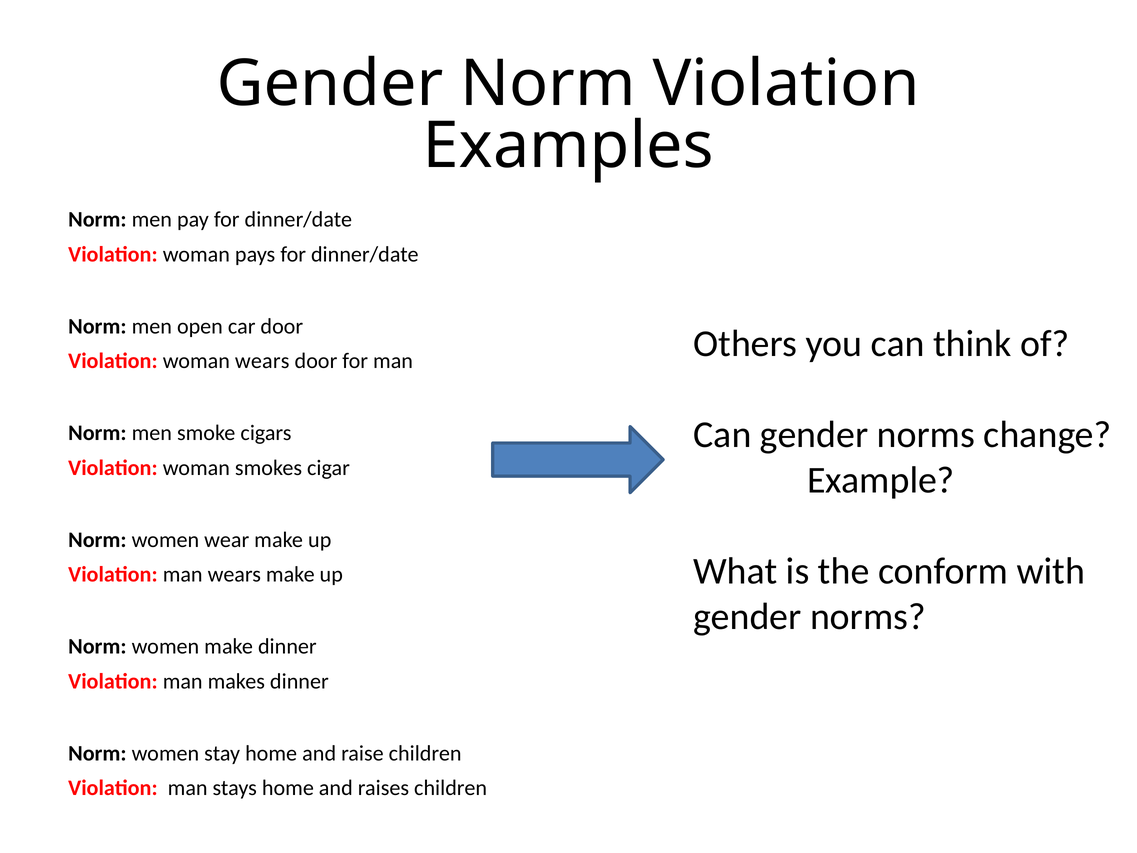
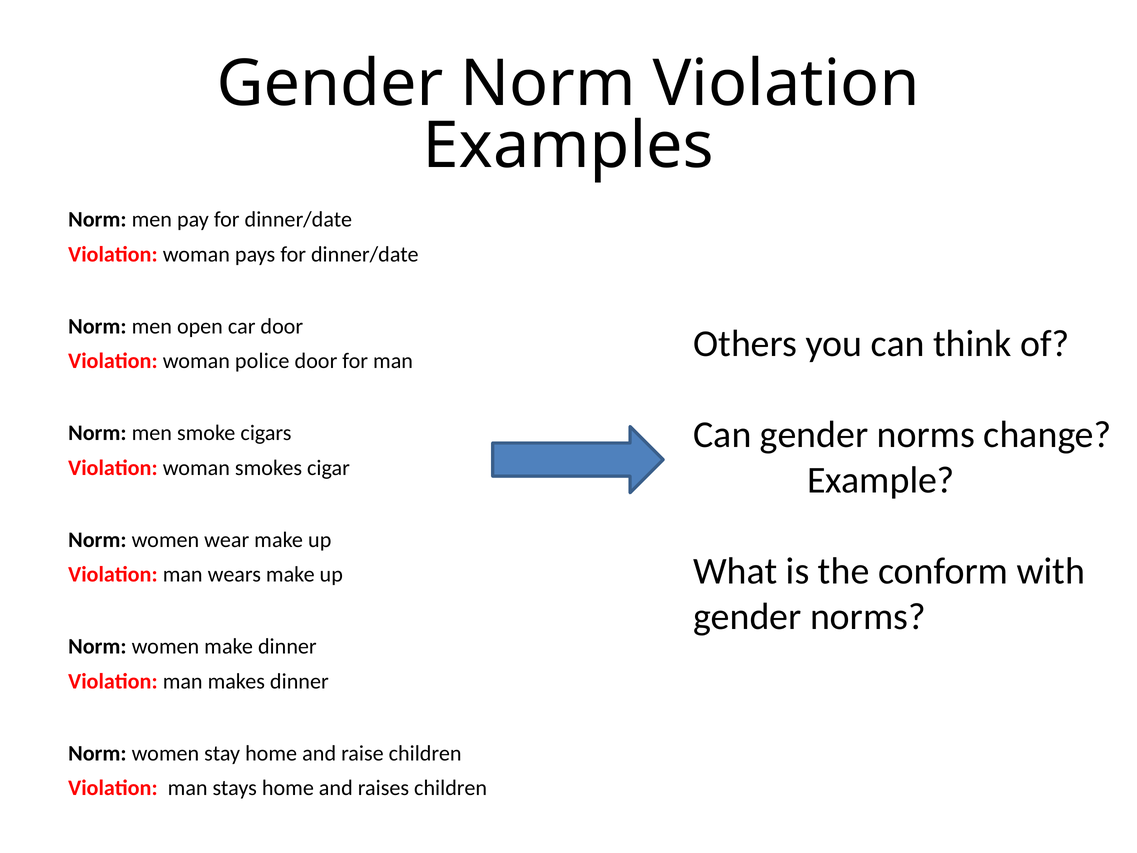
woman wears: wears -> police (262, 361)
